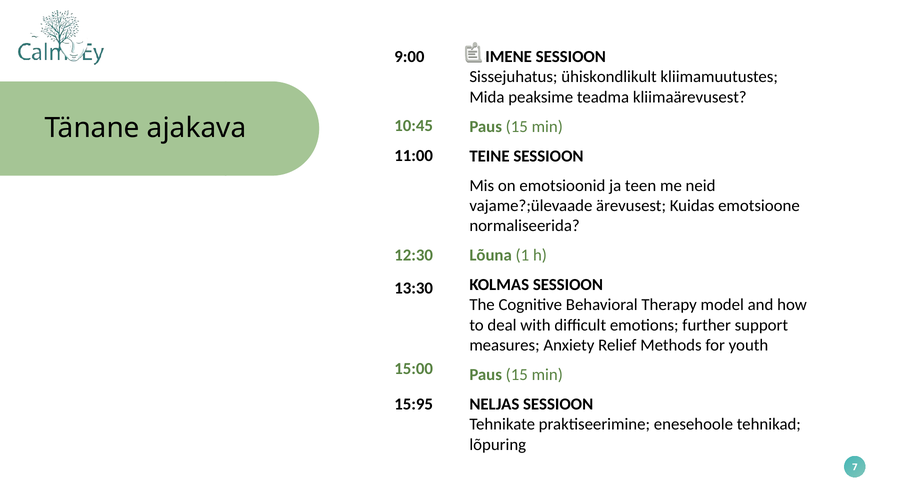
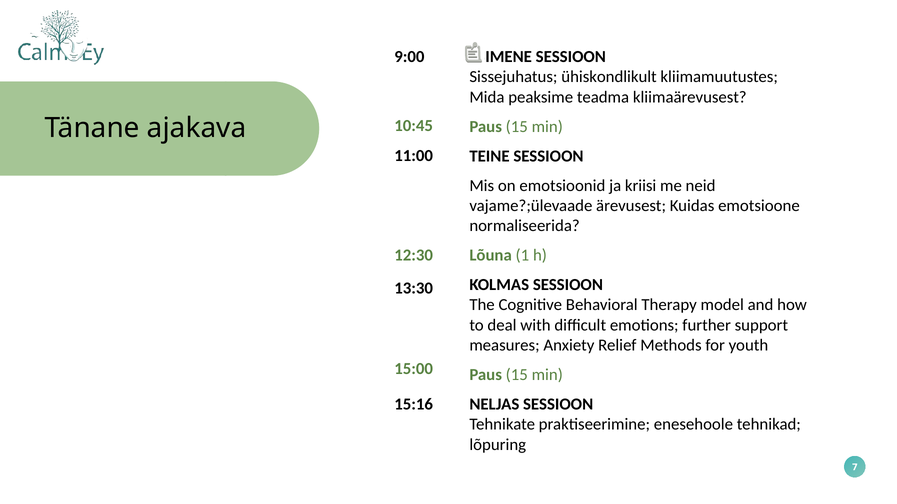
teen: teen -> kriisi (641, 186)
15:95: 15:95 -> 15:16 (414, 405)
